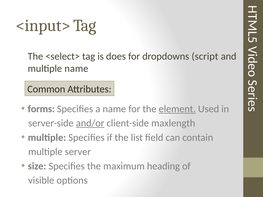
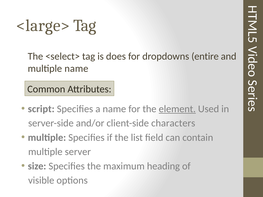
<input>: <input> -> <large> (43, 26)
script: script -> entire (205, 56)
forms: forms -> script (41, 109)
and/or underline: present -> none (90, 123)
maxlength: maxlength -> characters (173, 123)
